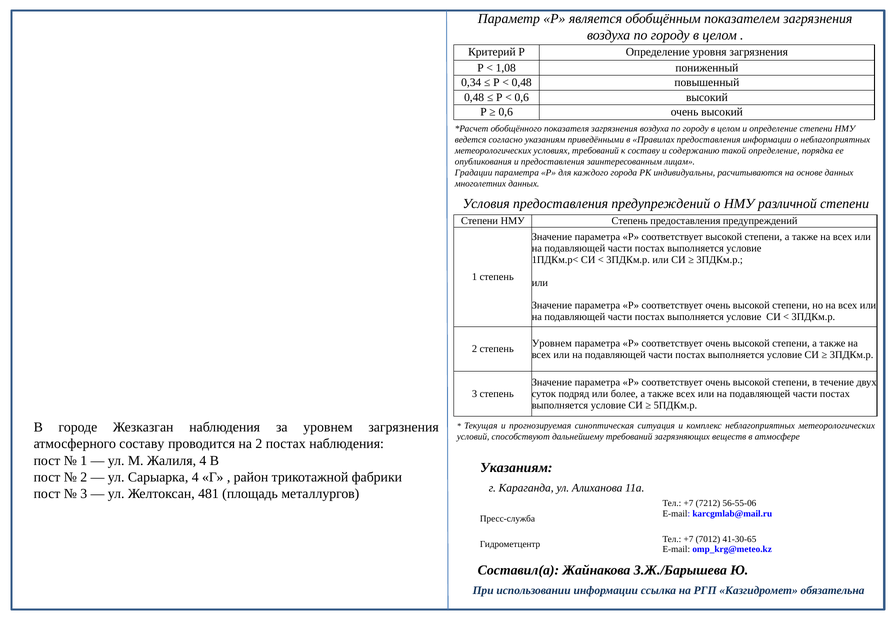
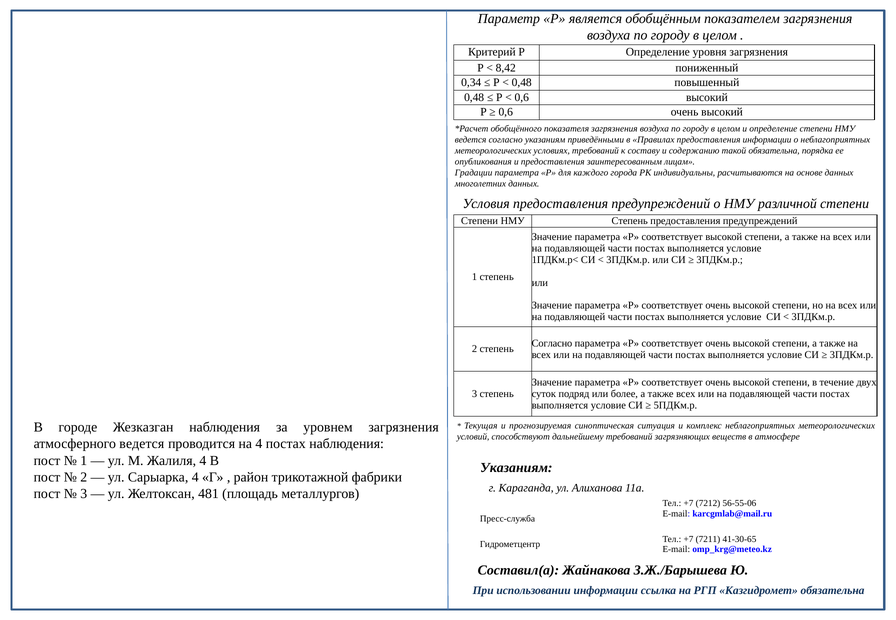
1,08: 1,08 -> 8,42 (506, 68)
такой определение: определение -> обязательна (774, 151)
Уровнем: Уровнем -> Согласно (552, 343)
атмосферного составу: составу -> ведется (142, 444)
на 2: 2 -> 4 (259, 444)
7012: 7012 -> 7211 (708, 540)
